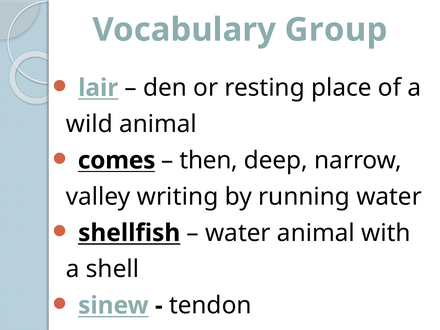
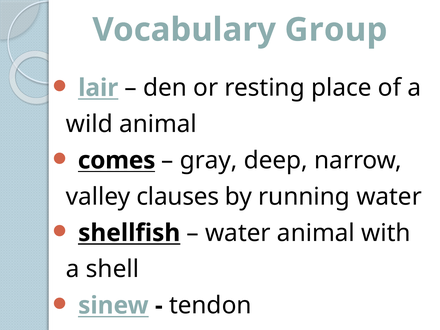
then: then -> gray (209, 160)
writing: writing -> clauses (178, 197)
